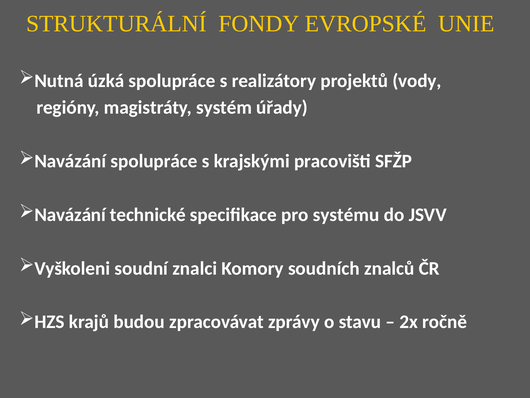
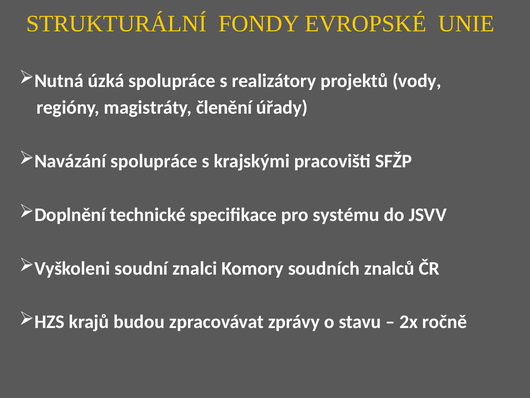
systém: systém -> členění (224, 107)
Navázání: Navázání -> Doplnění (70, 214)
